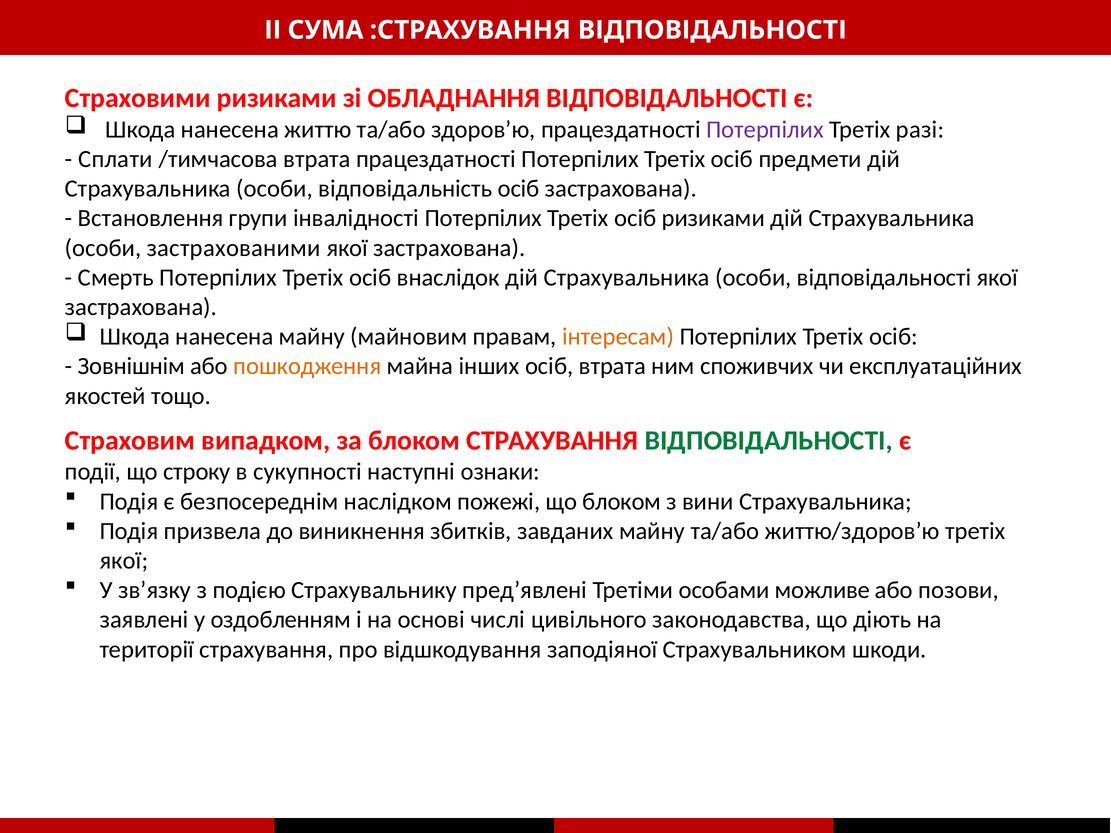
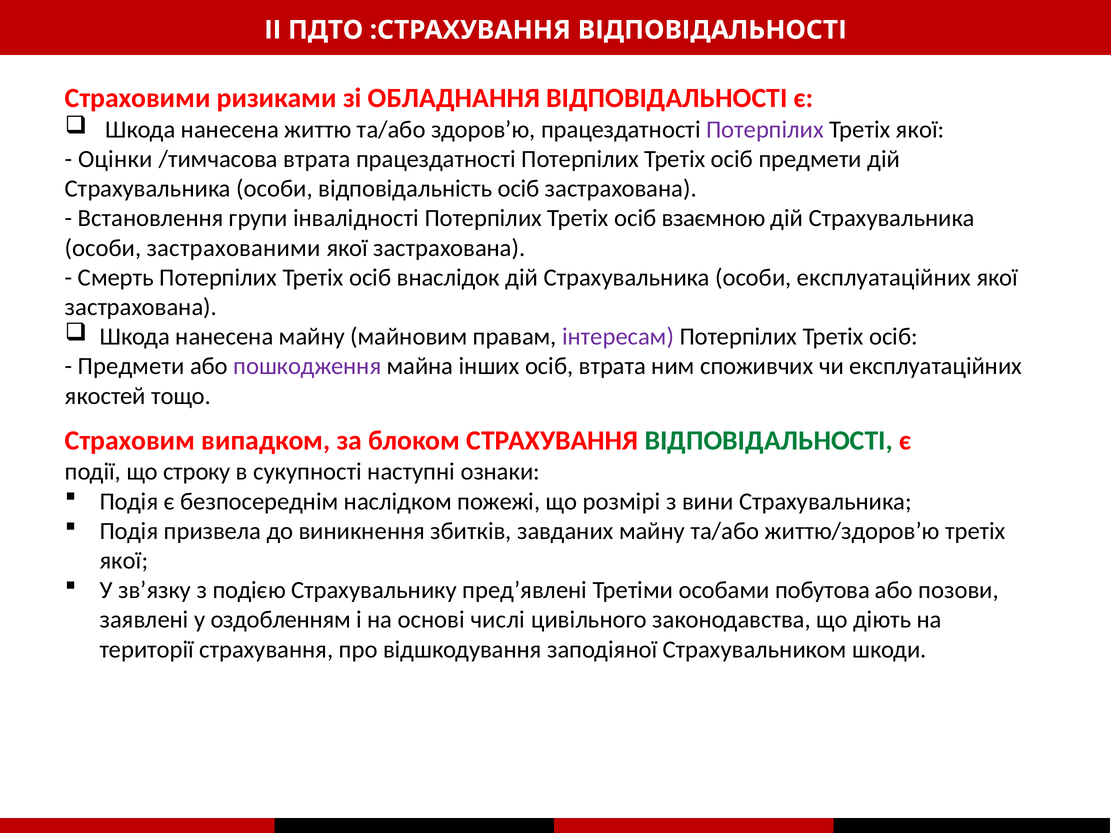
СУМА: СУМА -> ПДТО (326, 30)
разі: разі -> якої (920, 130)
Сплати: Сплати -> Оцінки (115, 159)
осіб ризиками: ризиками -> взаємною (713, 218)
особи відповідальності: відповідальності -> експлуатаційних (884, 278)
інтересам colour: orange -> purple (618, 337)
Зовнішнім: Зовнішнім -> Предмети (131, 366)
пошкодження colour: orange -> purple (307, 366)
що блоком: блоком -> розмірі (621, 502)
можливе: можливе -> побутова (823, 590)
